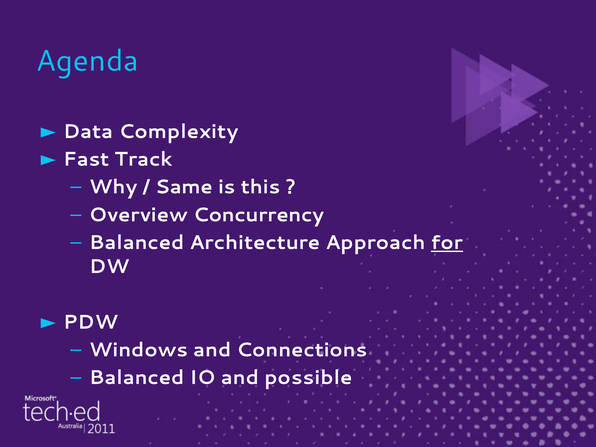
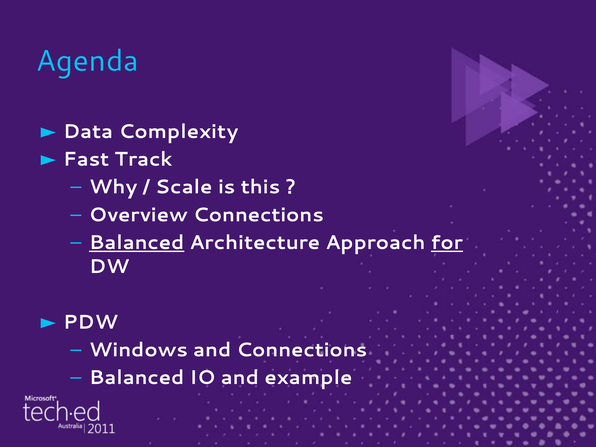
Same: Same -> Scale (184, 187)
Overview Concurrency: Concurrency -> Connections (259, 215)
Balanced underline: none -> present (137, 243)
possible: possible -> example (308, 378)
